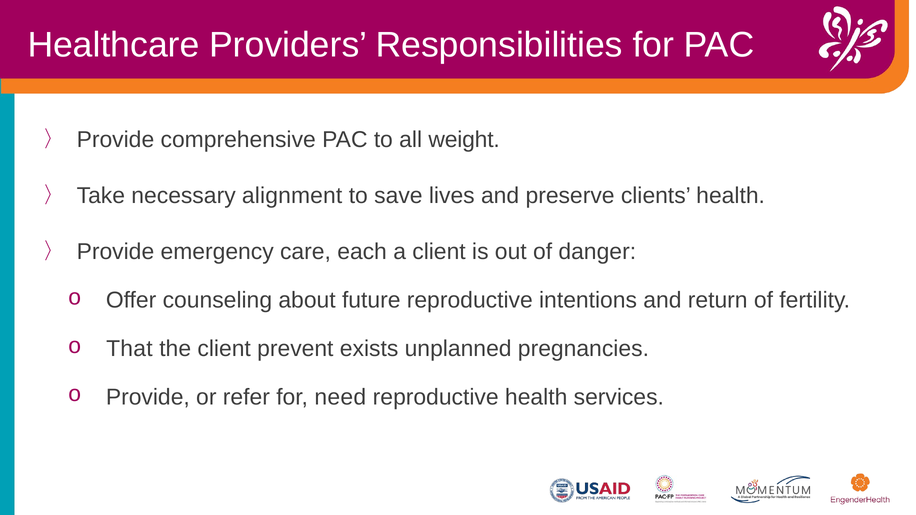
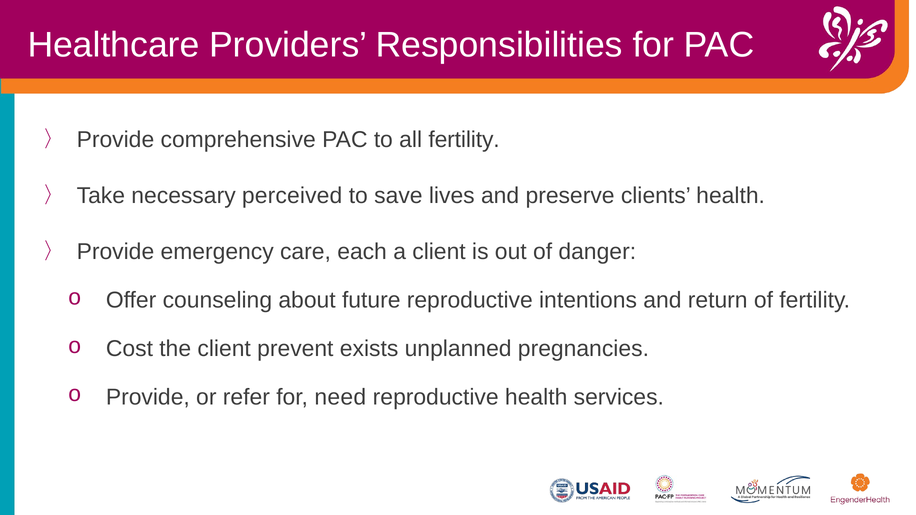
all weight: weight -> fertility (464, 140)
alignment: alignment -> perceived (292, 196)
That: That -> Cost (129, 349)
